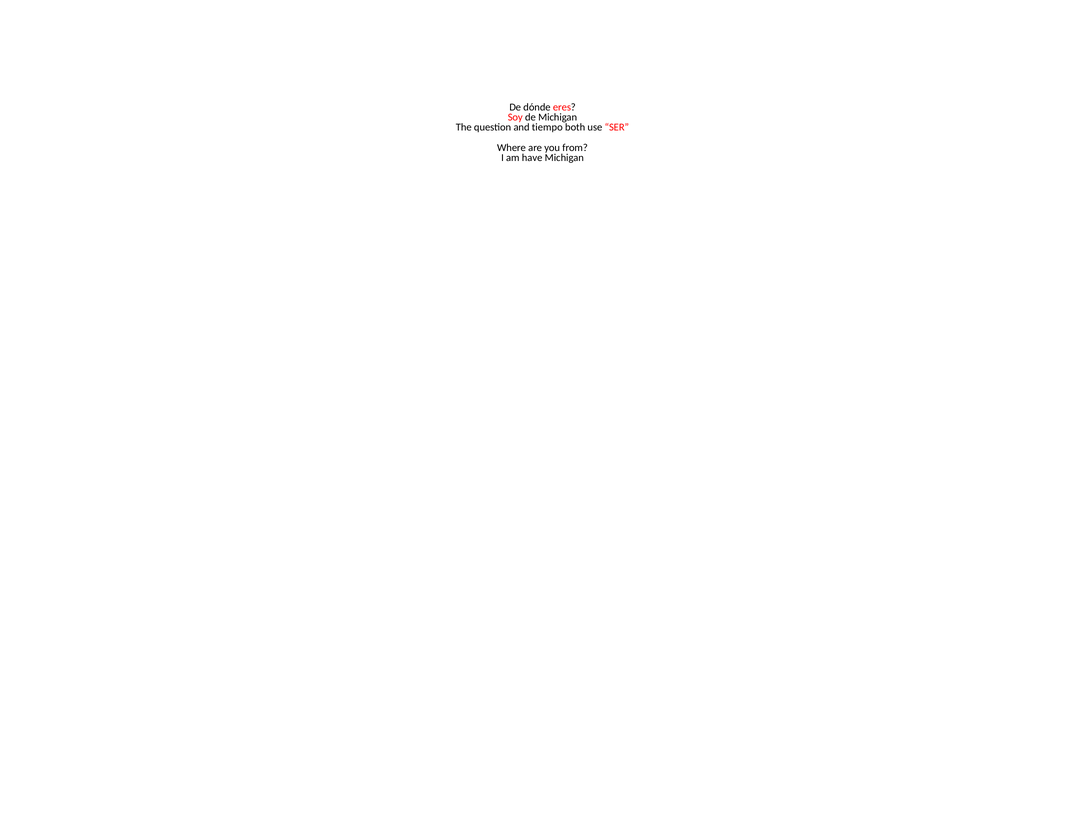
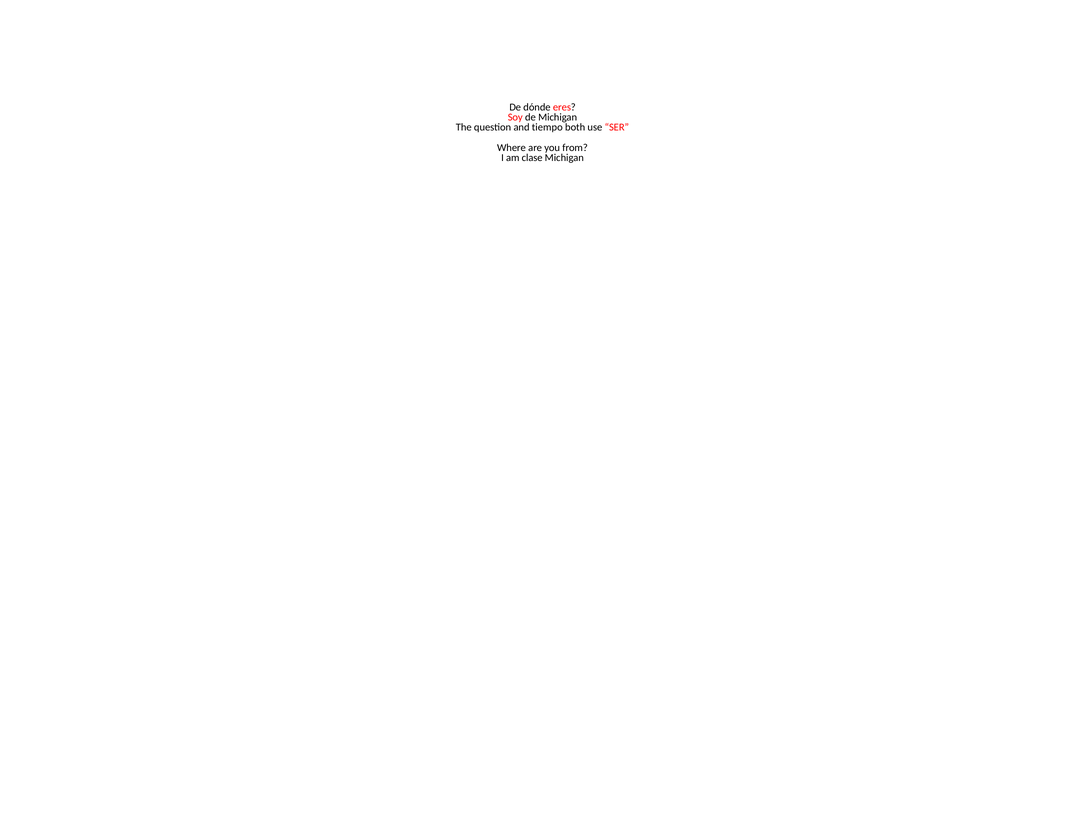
have: have -> clase (532, 158)
